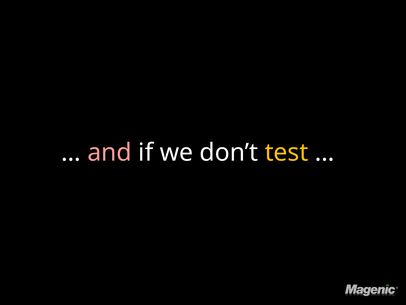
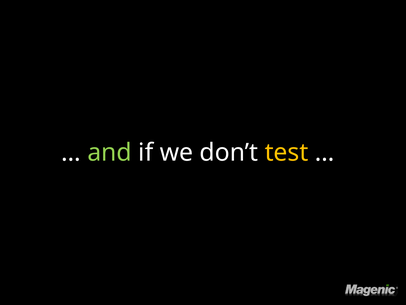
and colour: pink -> light green (110, 152)
